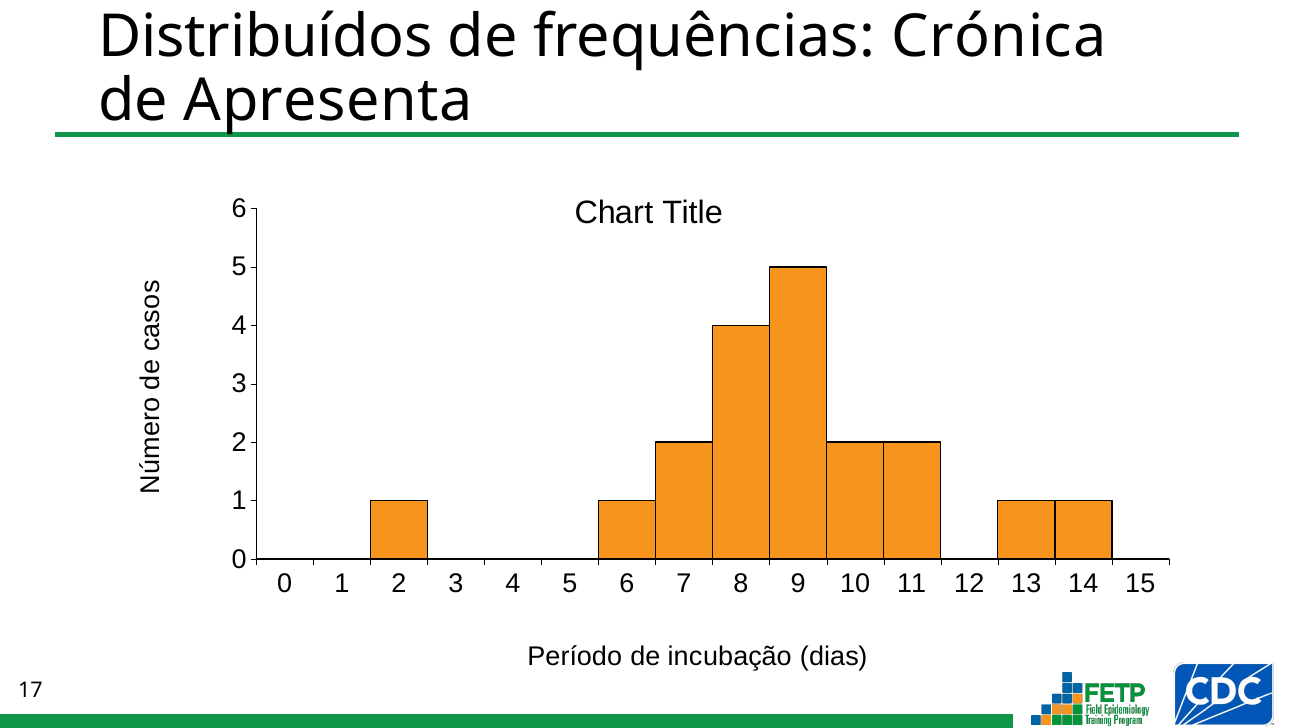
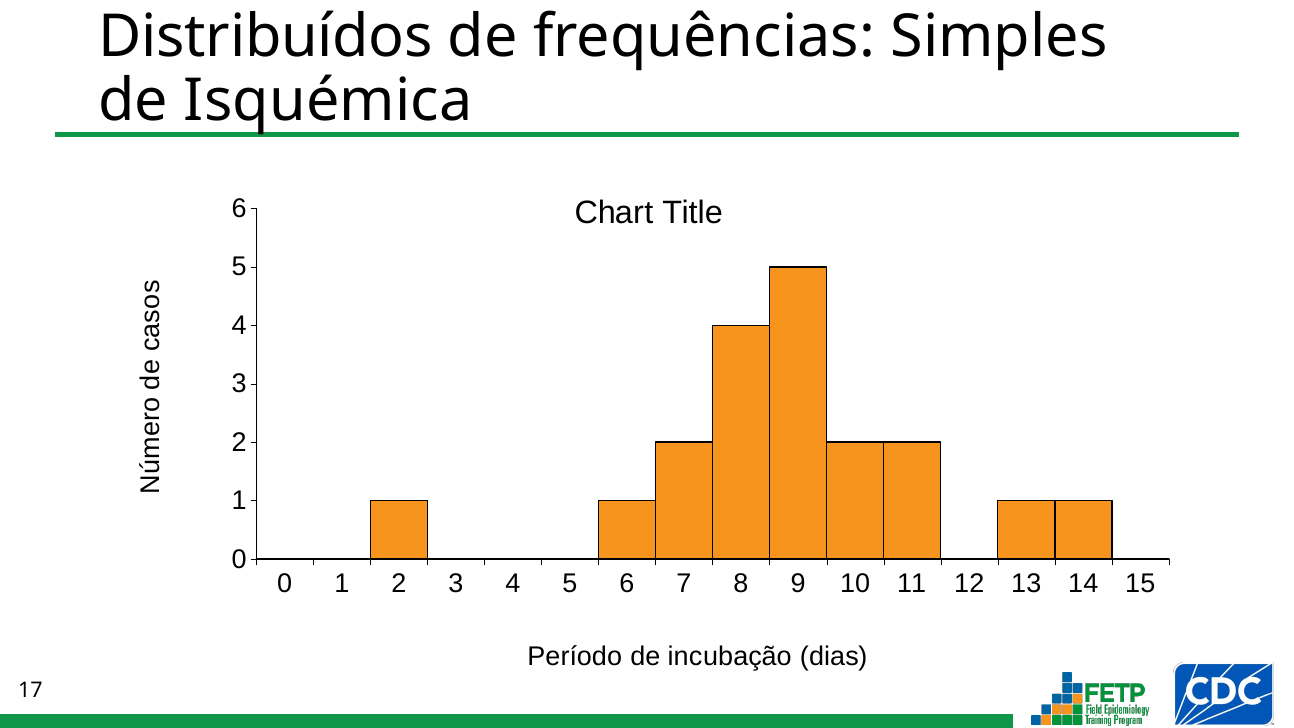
Crónica: Crónica -> Simples (999, 36)
Apresenta: Apresenta -> Isquémica (328, 100)
